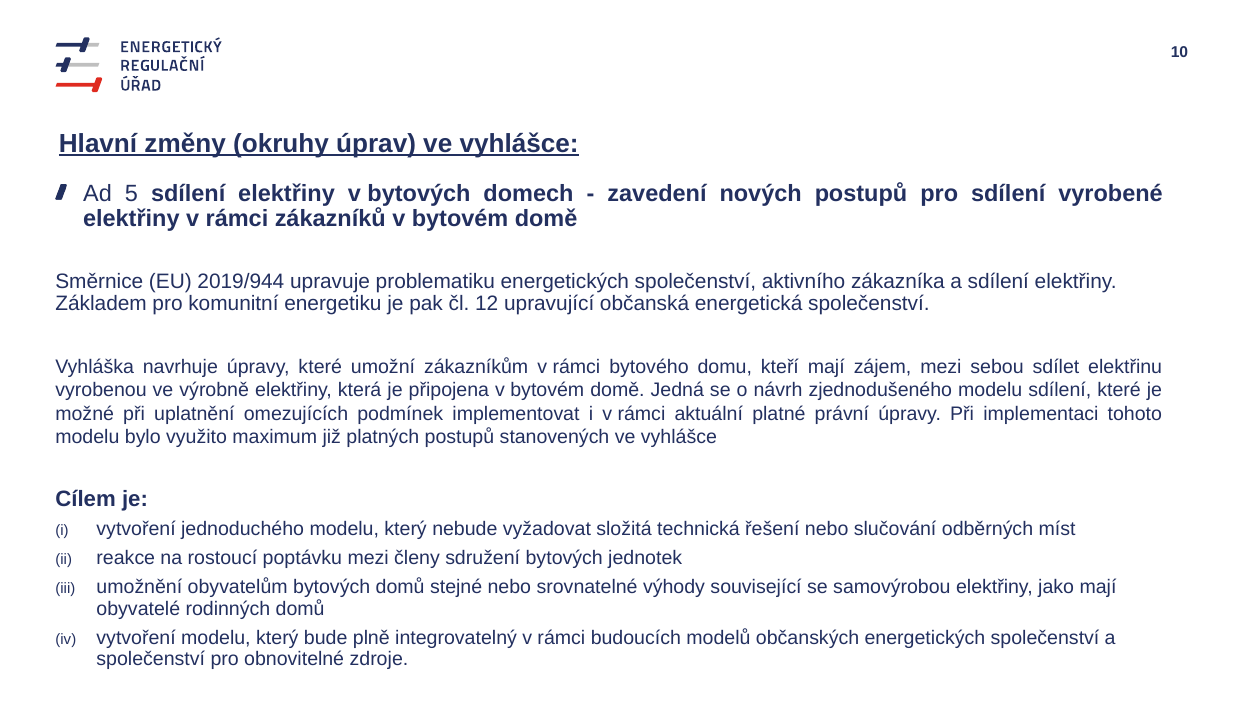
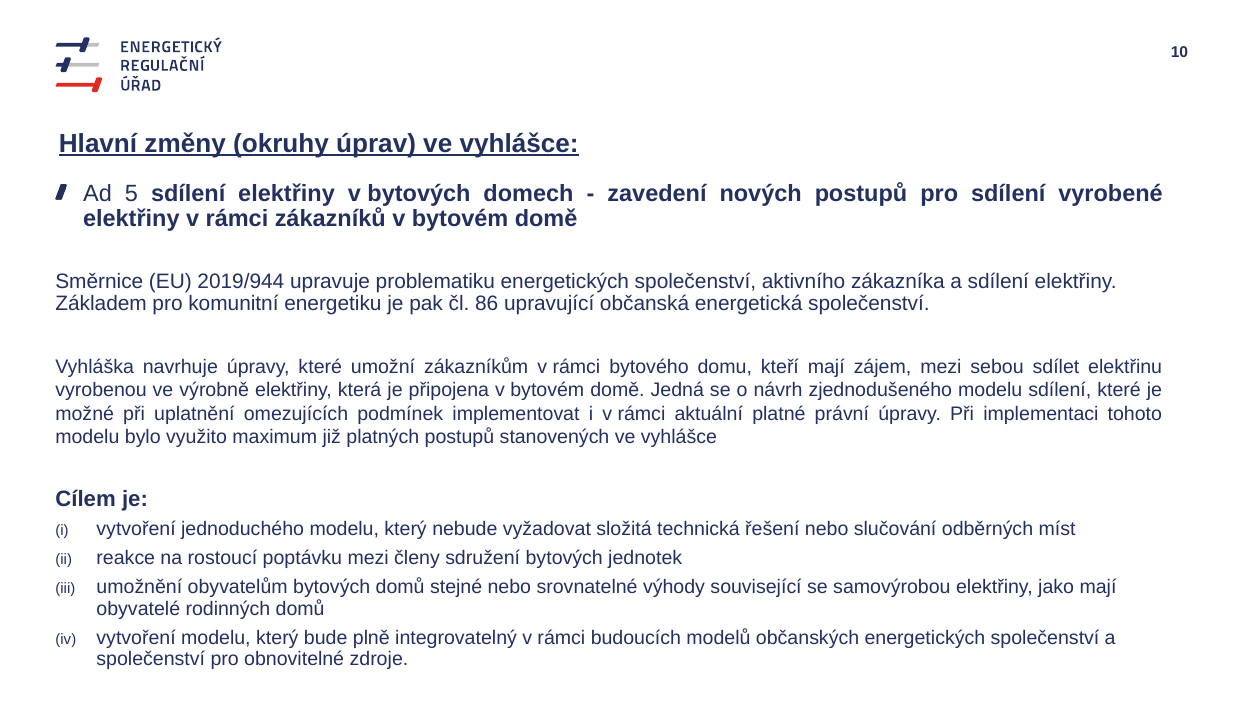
12: 12 -> 86 (487, 304)
